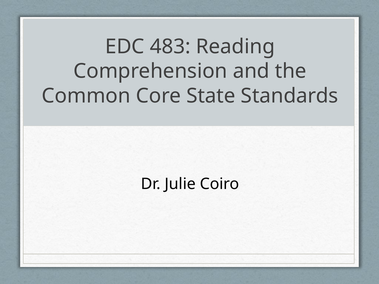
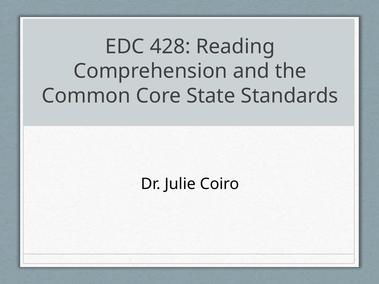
483: 483 -> 428 (170, 47)
